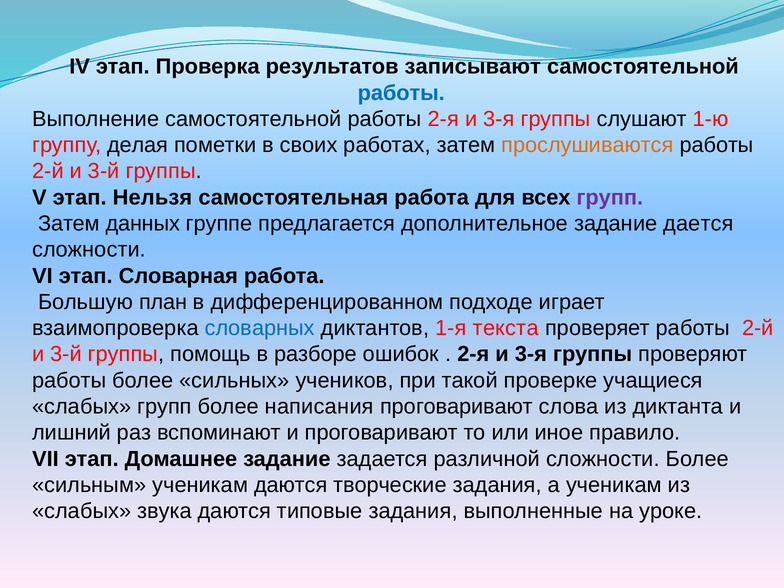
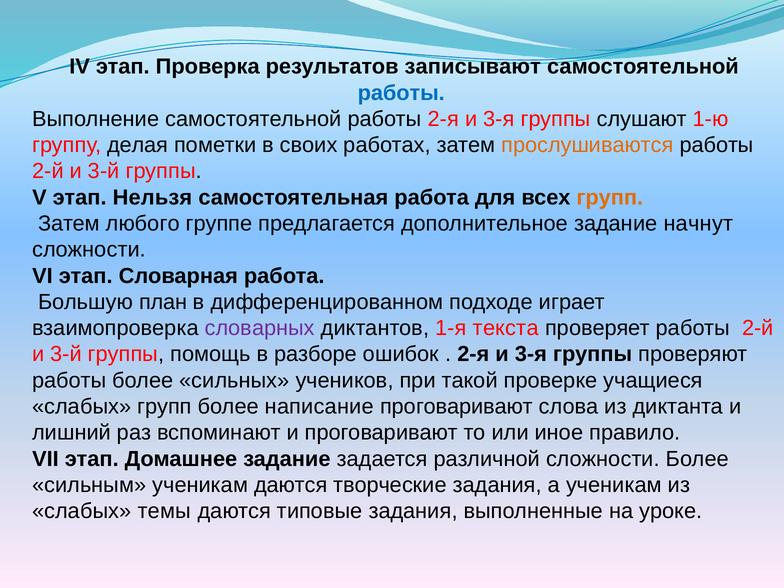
групп colour: purple -> orange (610, 197)
данных: данных -> любого (143, 224)
дается: дается -> начнут (698, 224)
словарных colour: blue -> purple (260, 328)
написания: написания -> написание (319, 407)
звука: звука -> темы (164, 511)
